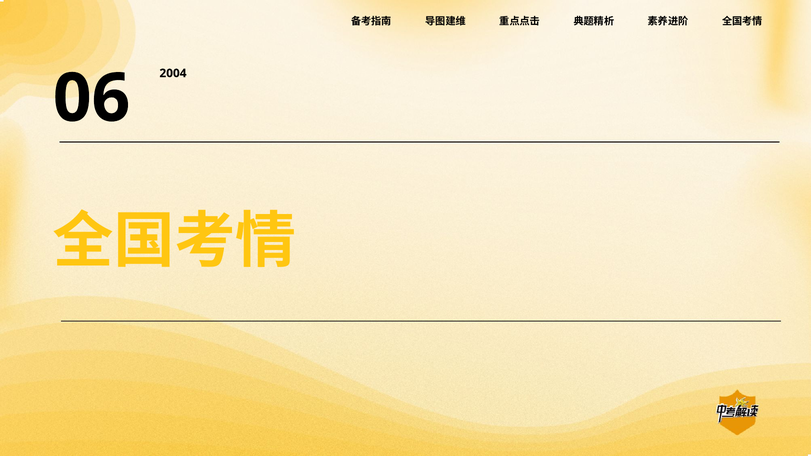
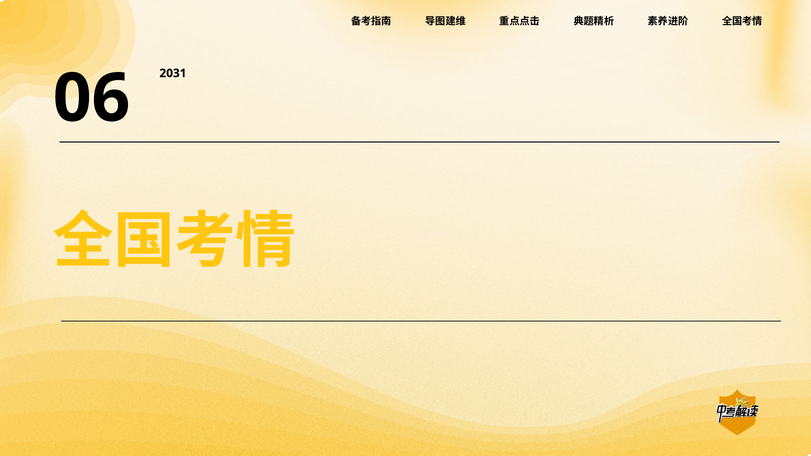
2004: 2004 -> 2031 (173, 73)
